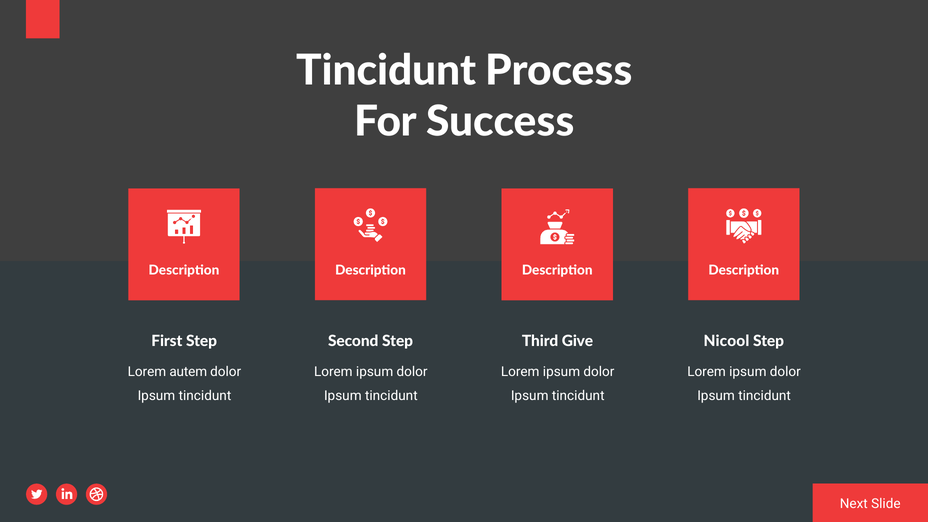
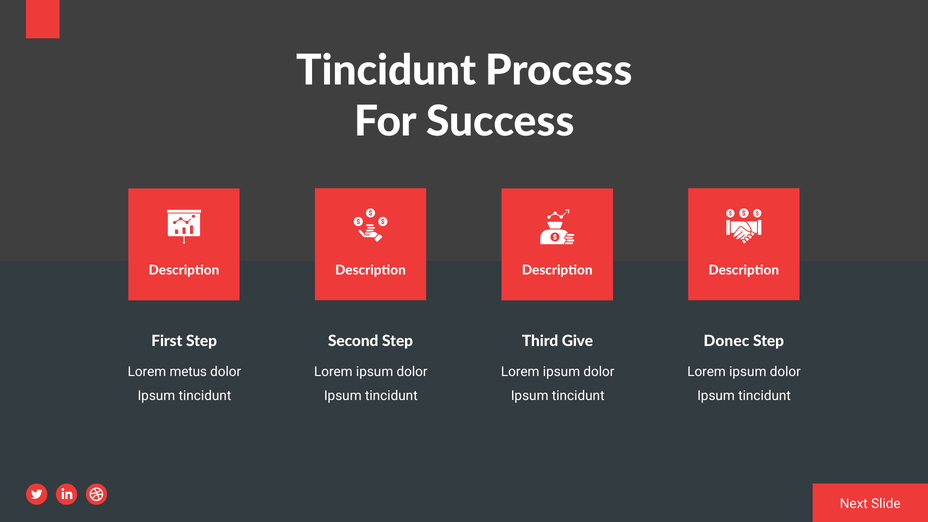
Nicool: Nicool -> Donec (726, 341)
autem: autem -> metus (188, 372)
